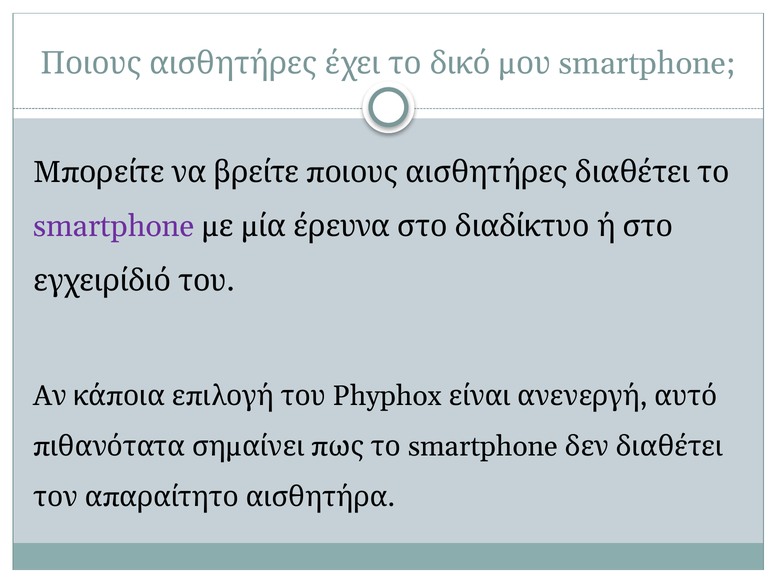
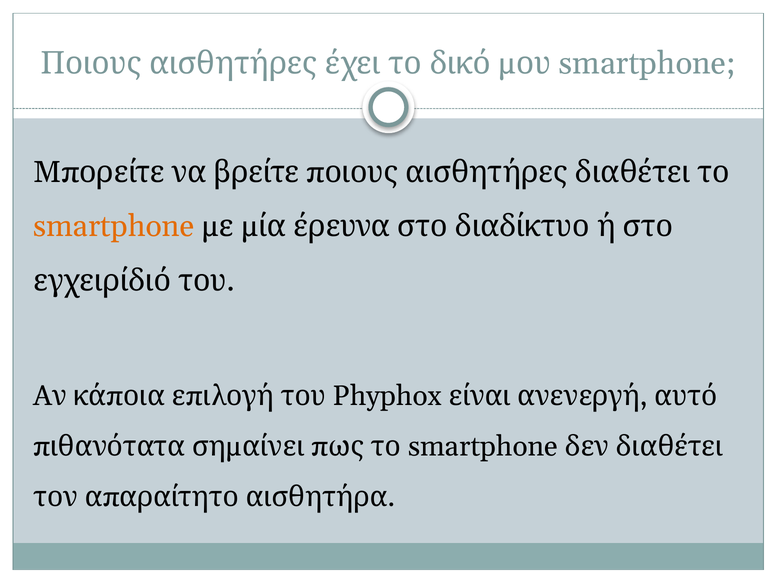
smartphone colour: purple -> orange (114, 226)
